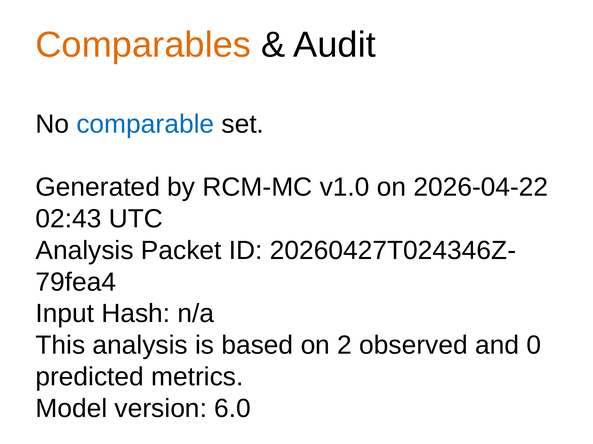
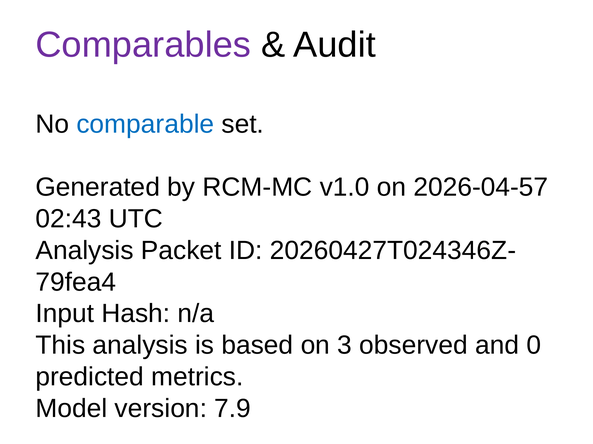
Comparables colour: orange -> purple (143, 45)
2026-04-22: 2026-04-22 -> 2026-04-57 (481, 188)
2: 2 -> 3 (345, 346)
6.0: 6.0 -> 7.9 (233, 409)
